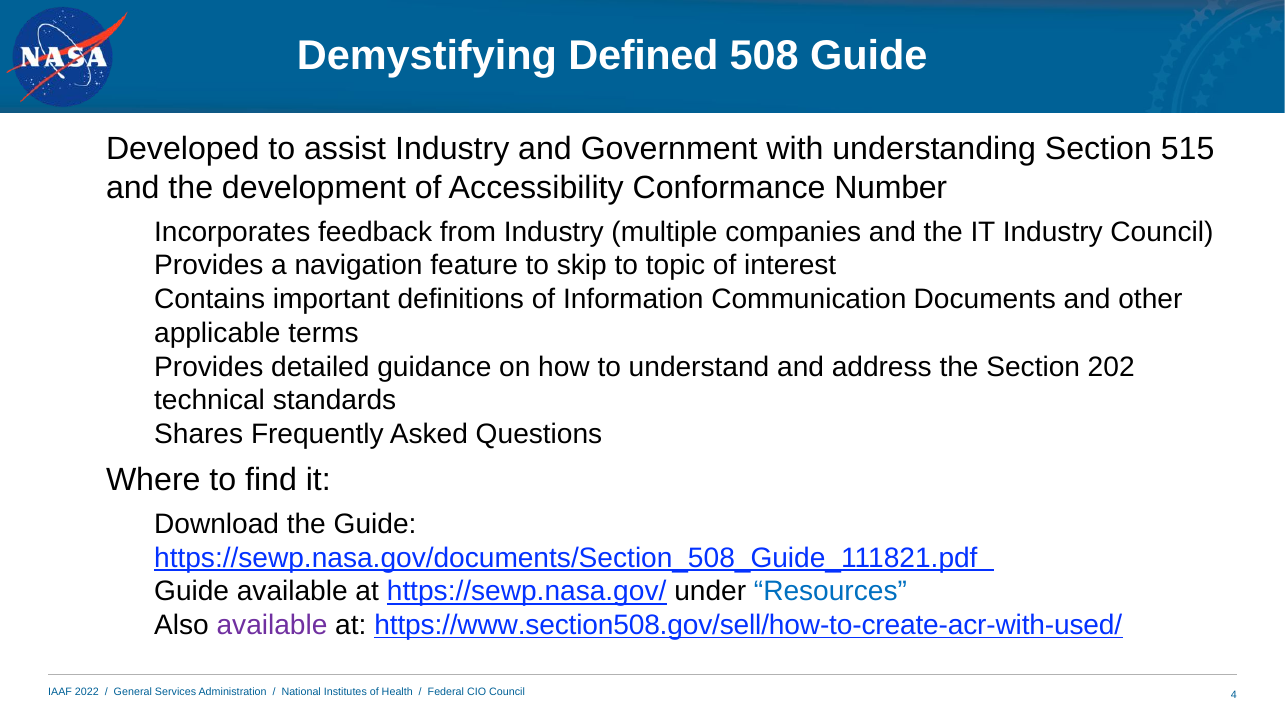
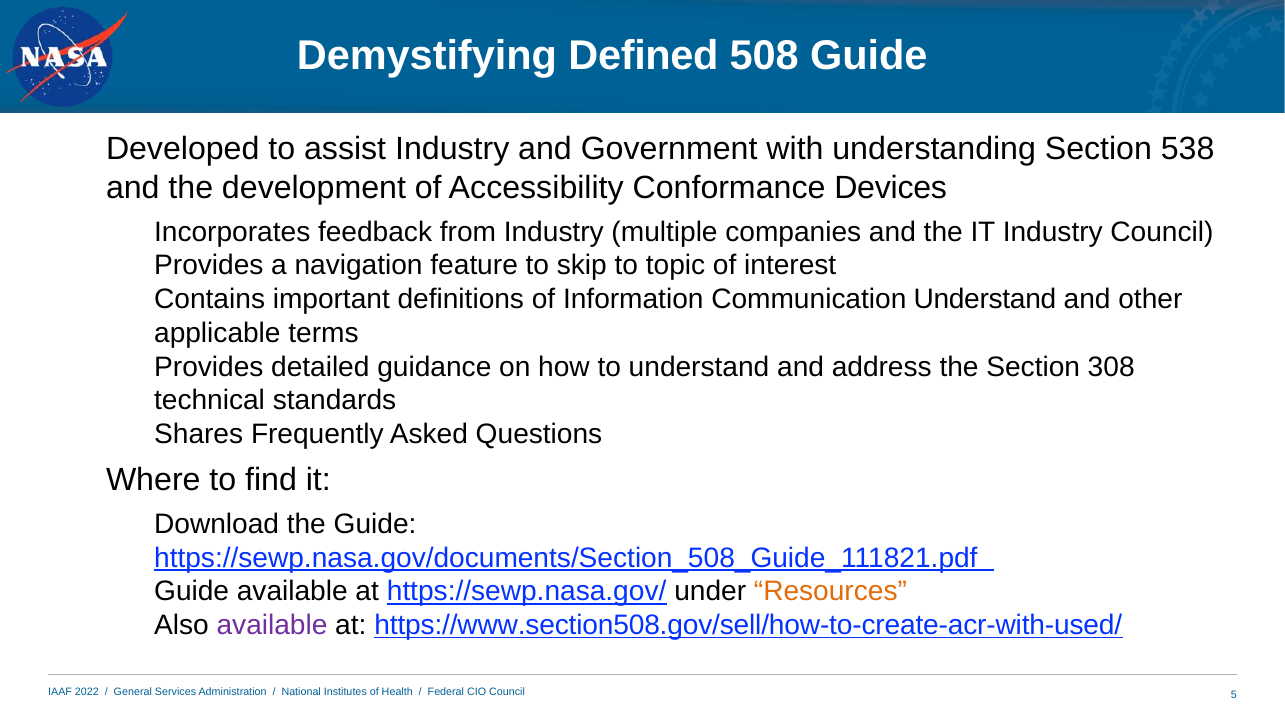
515: 515 -> 538 (1188, 149)
Number: Number -> Devices (891, 188)
Communication Documents: Documents -> Understand (985, 299)
202: 202 -> 308 (1111, 367)
Resources colour: blue -> orange (830, 591)
4: 4 -> 5 (1234, 695)
